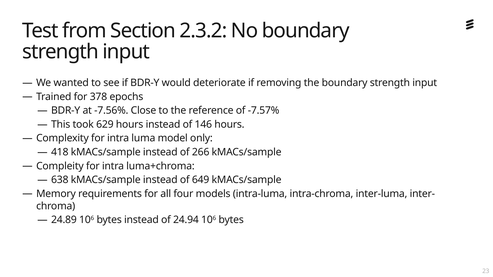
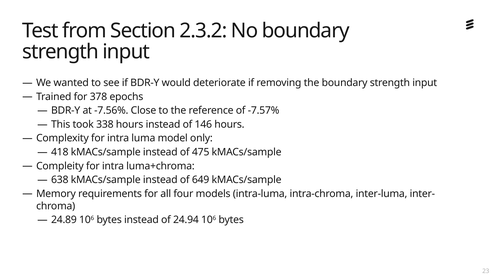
629: 629 -> 338 (105, 125)
266: 266 -> 475 (201, 152)
